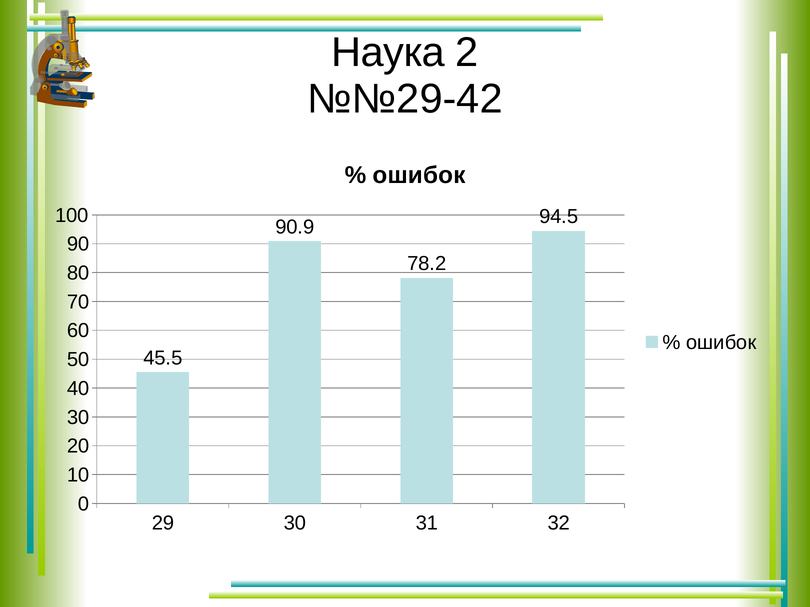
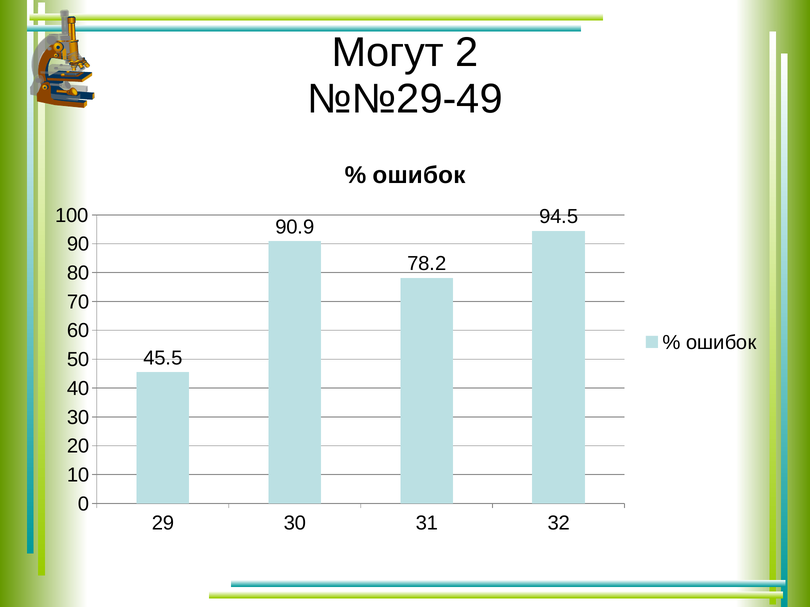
Наука: Наука -> Могут (388, 52)
№№29-42: №№29-42 -> №№29-49 (405, 99)
